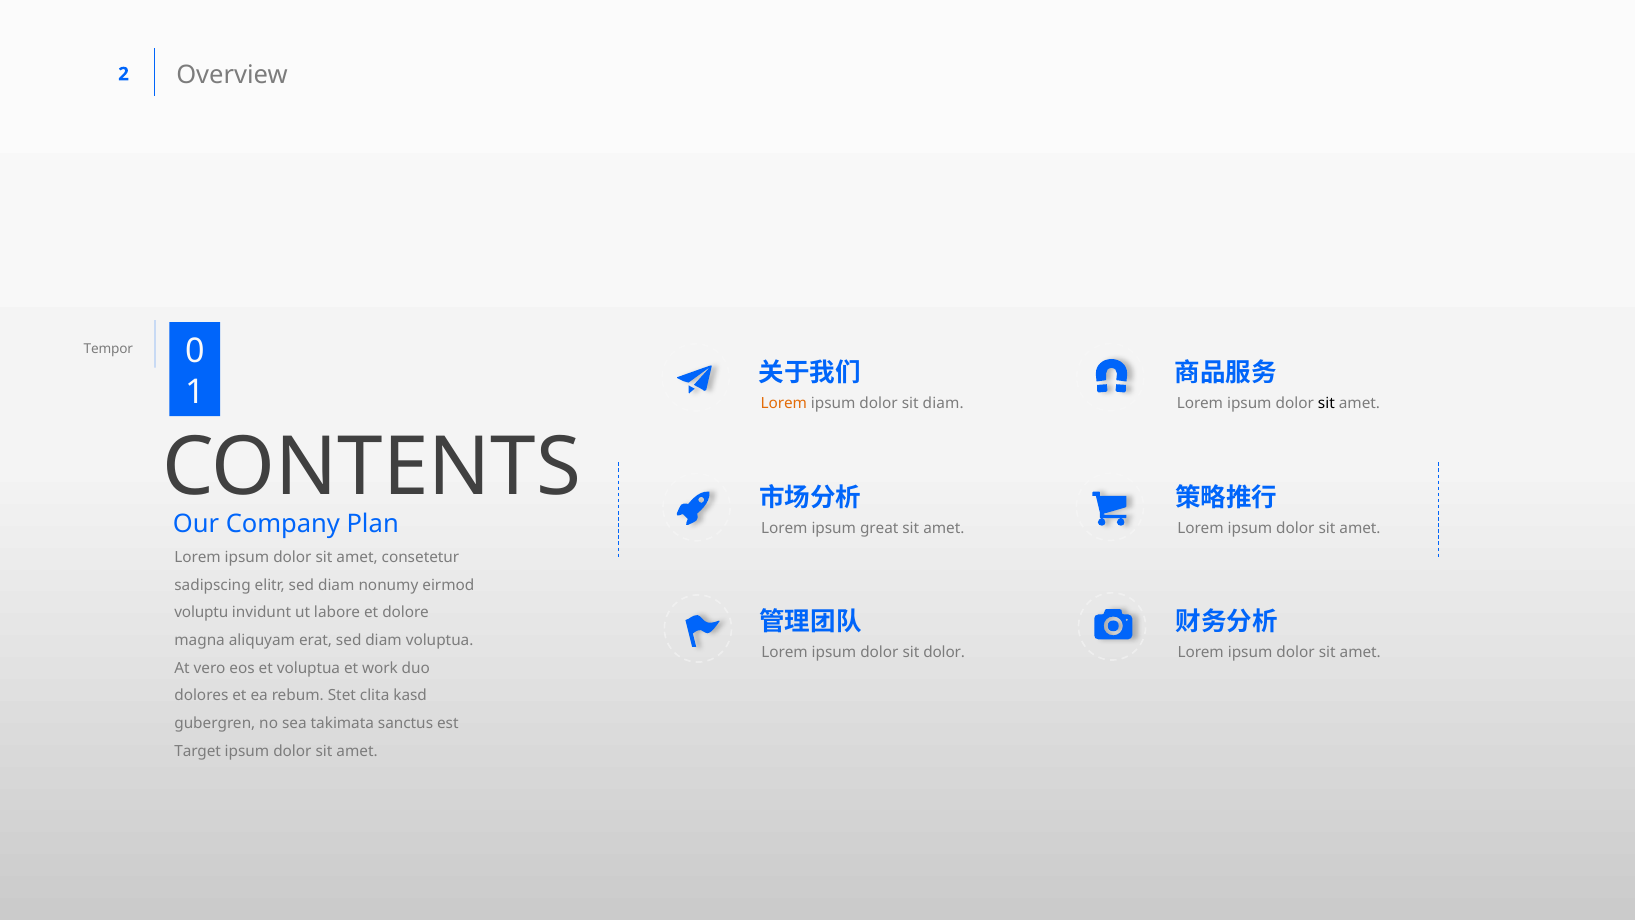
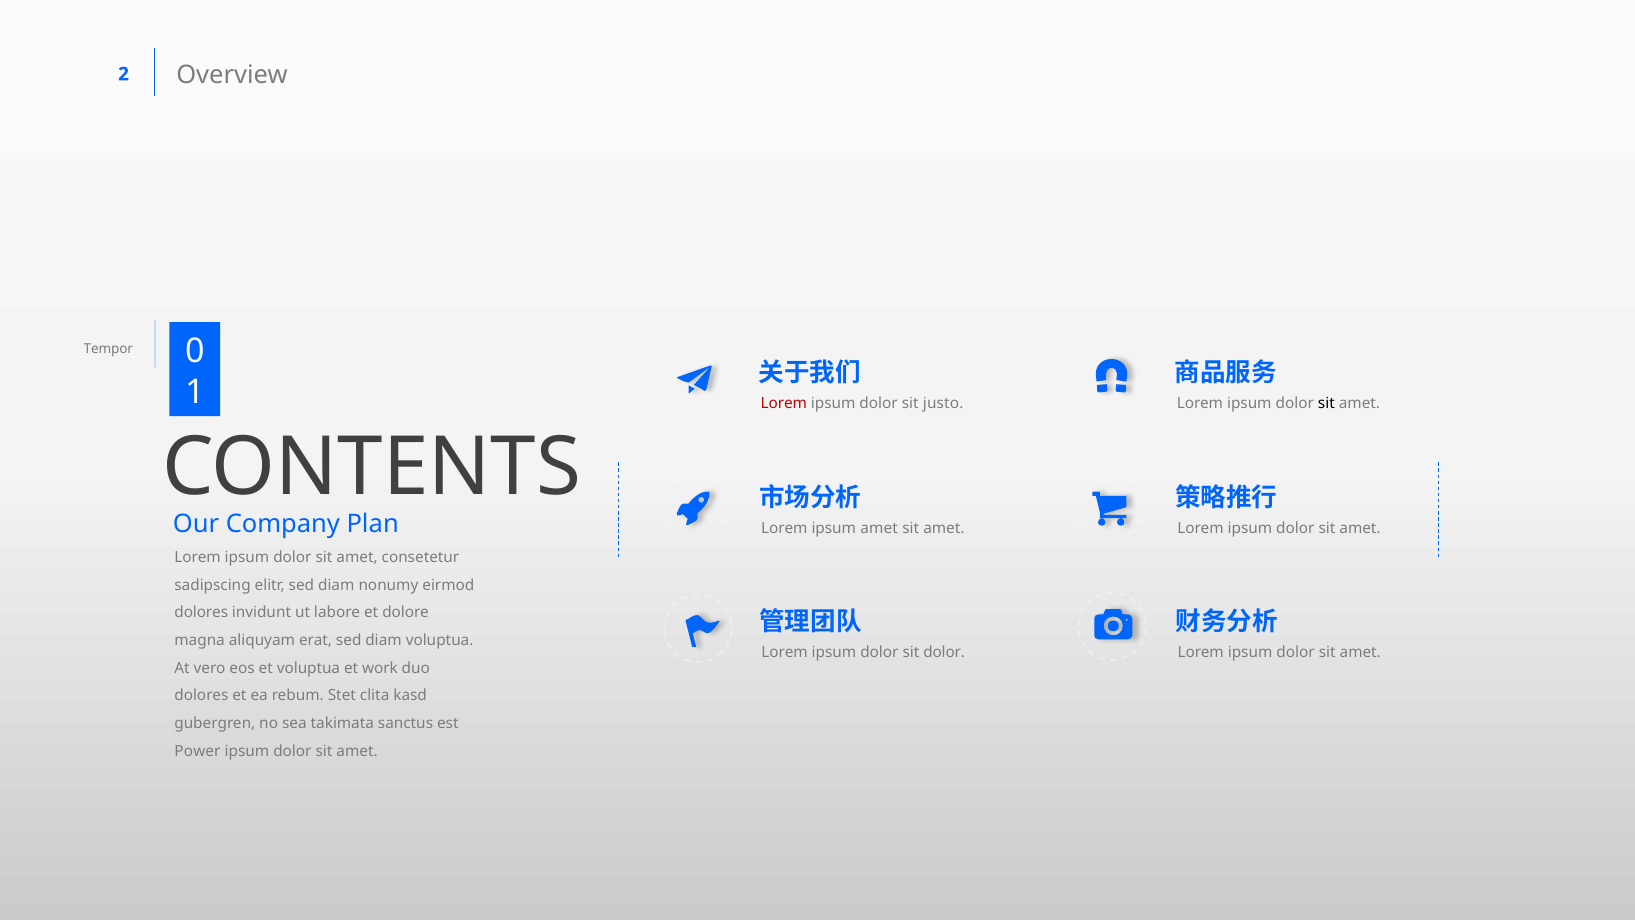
Lorem colour: orange -> red (784, 403)
sit diam: diam -> justo (943, 403)
ipsum great: great -> amet (879, 528)
voluptu: voluptu -> dolores (201, 613)
Target: Target -> Power (197, 751)
